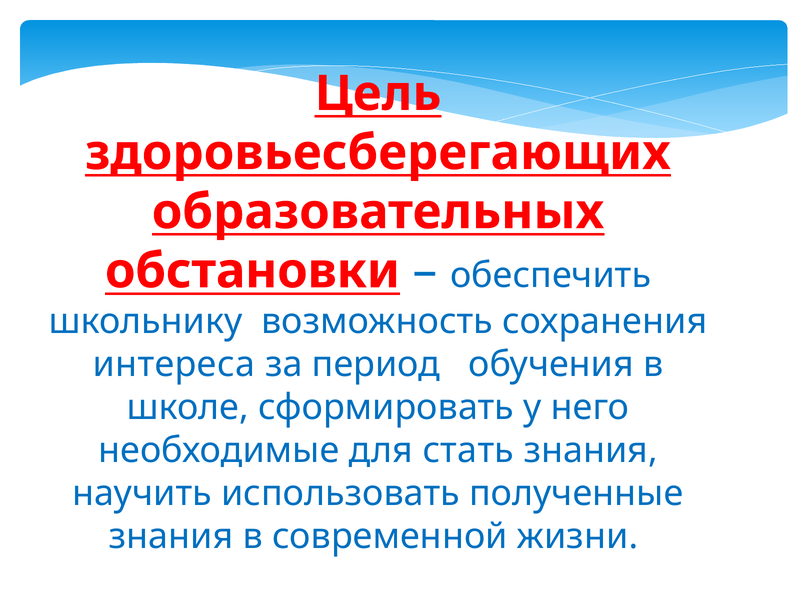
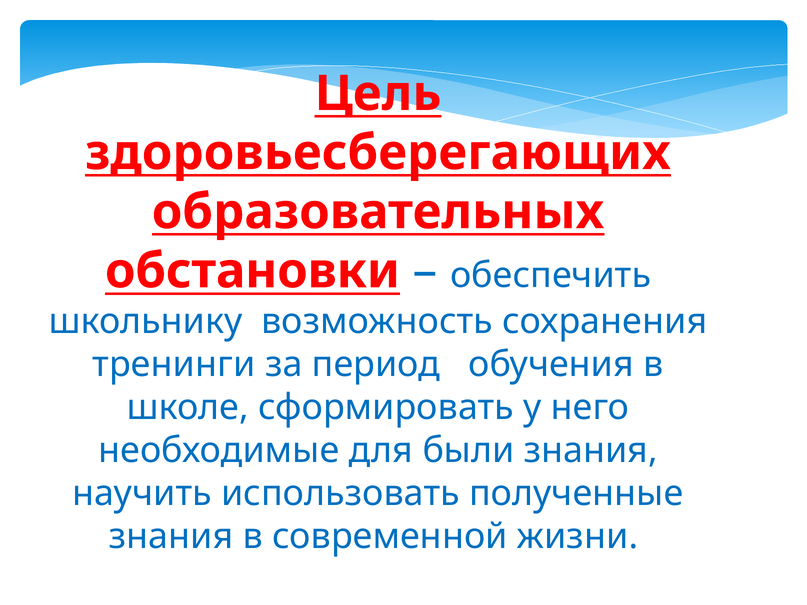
интереса: интереса -> тренинги (174, 364)
стать: стать -> были (468, 451)
